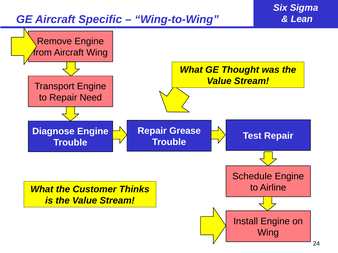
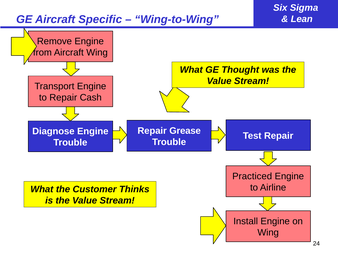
Need: Need -> Cash (91, 98)
Schedule: Schedule -> Practiced (252, 177)
